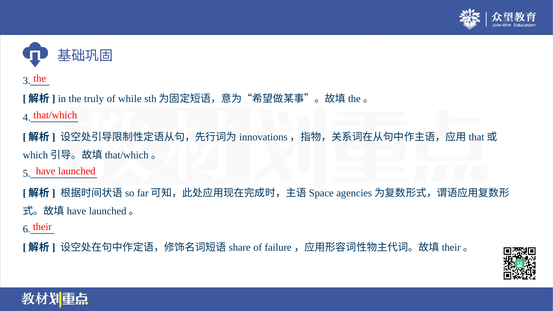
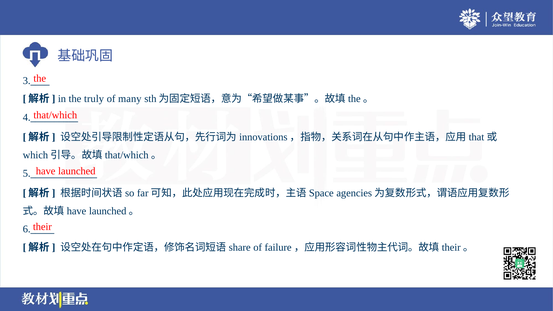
while: while -> many (130, 99)
